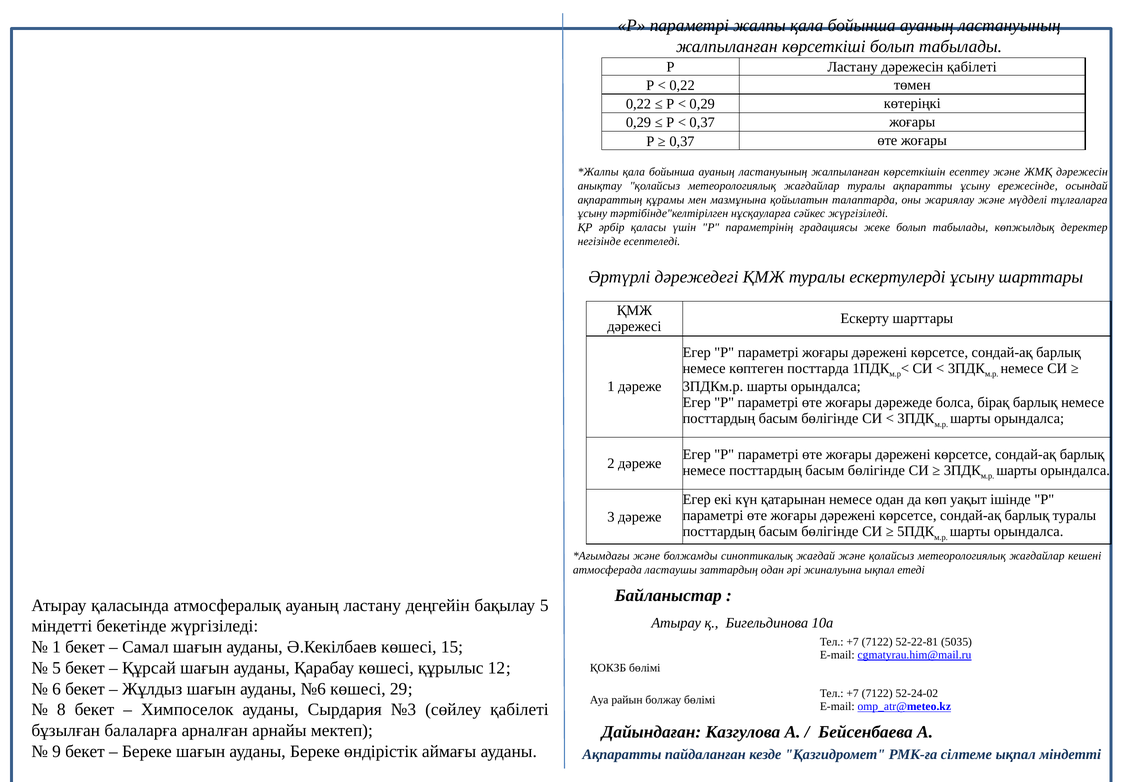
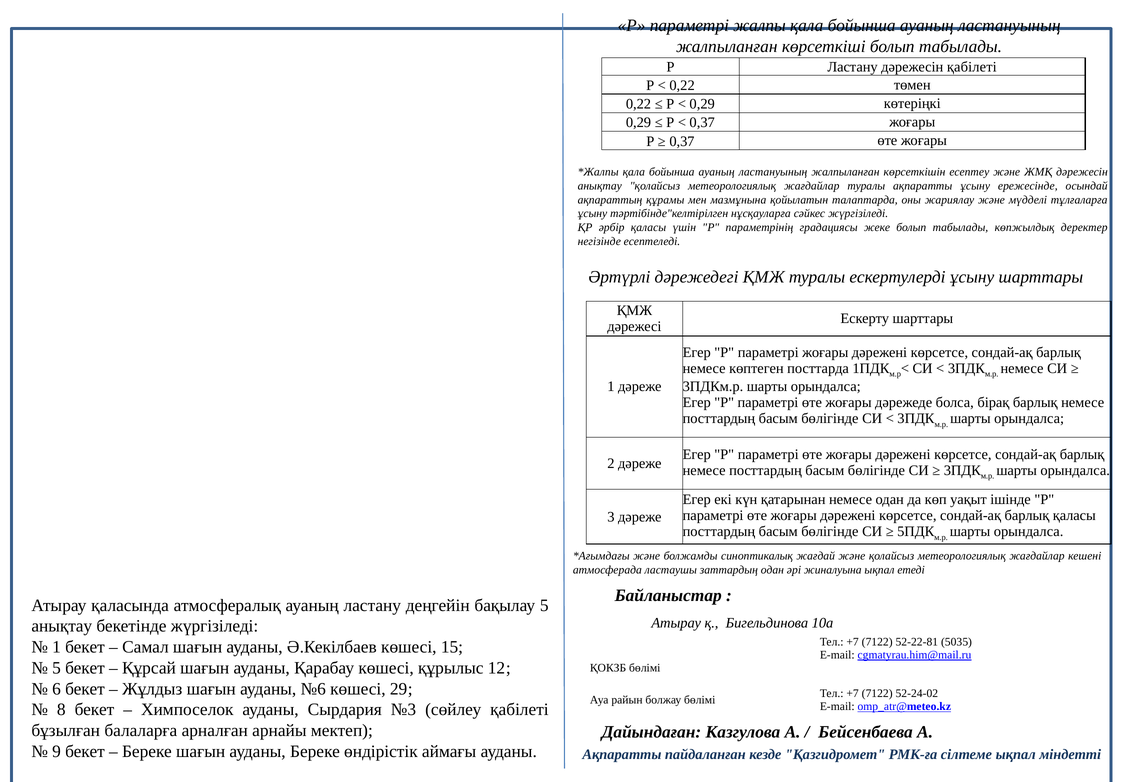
барлық туралы: туралы -> қаласы (1074, 515)
міндетті: міндетті -> анықтау (62, 626)
